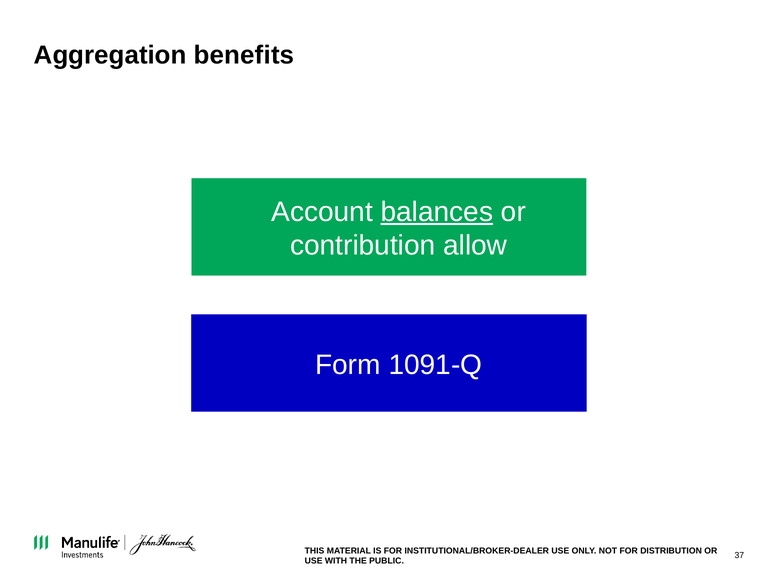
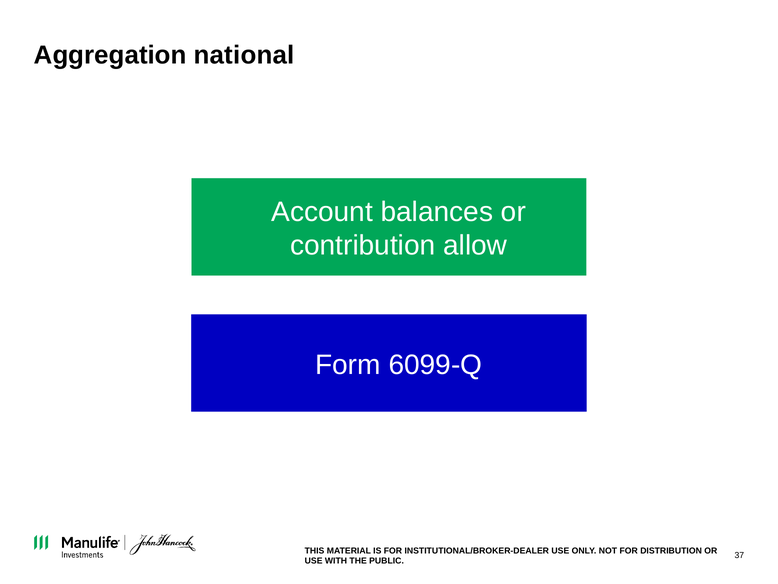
benefits: benefits -> national (244, 55)
balances underline: present -> none (437, 212)
1091-Q: 1091-Q -> 6099-Q (435, 365)
